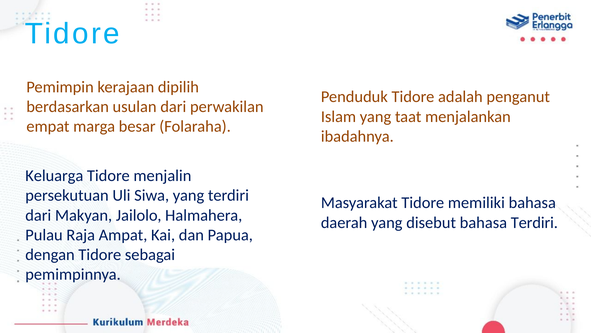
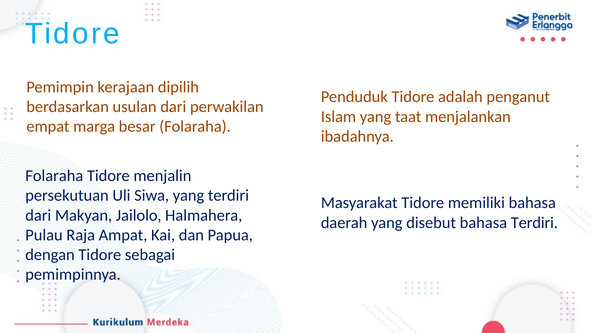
Keluarga: Keluarga -> Folaraha (54, 176)
